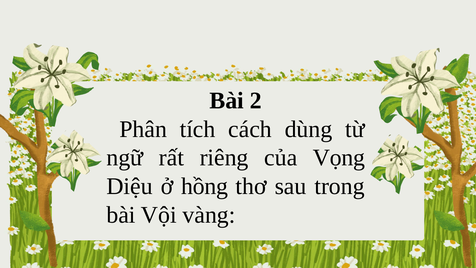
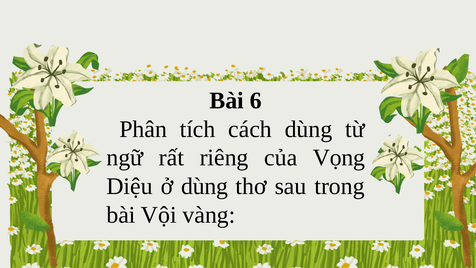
2: 2 -> 6 (256, 101)
ở hồng: hồng -> dùng (205, 186)
